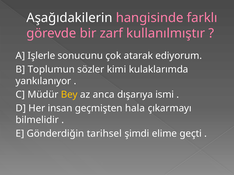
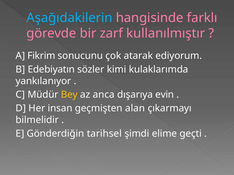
Aşağıdakilerin colour: white -> light blue (69, 18)
Işlerle: Işlerle -> Fikrim (41, 56)
Toplumun: Toplumun -> Edebiyatın (51, 70)
ismi: ismi -> evin (165, 95)
hala: hala -> alan (135, 109)
